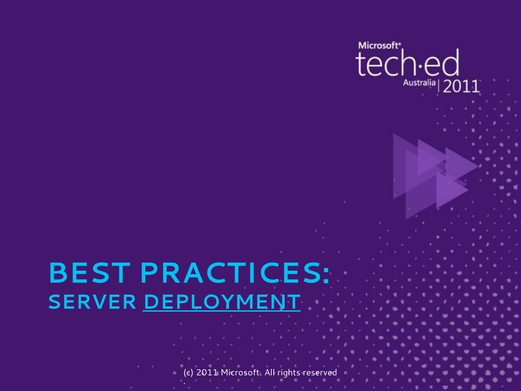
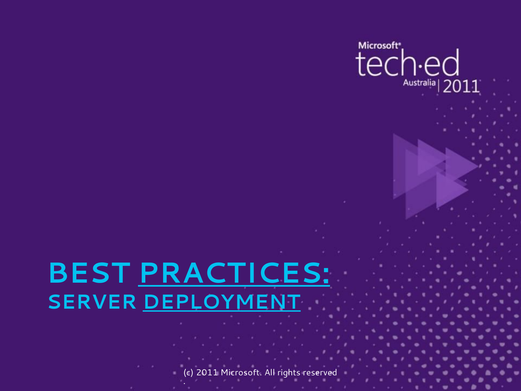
PRACTICES underline: none -> present (234, 273)
